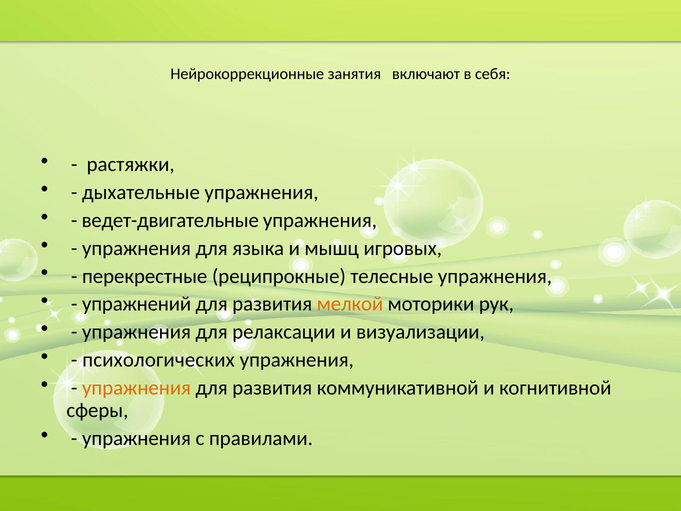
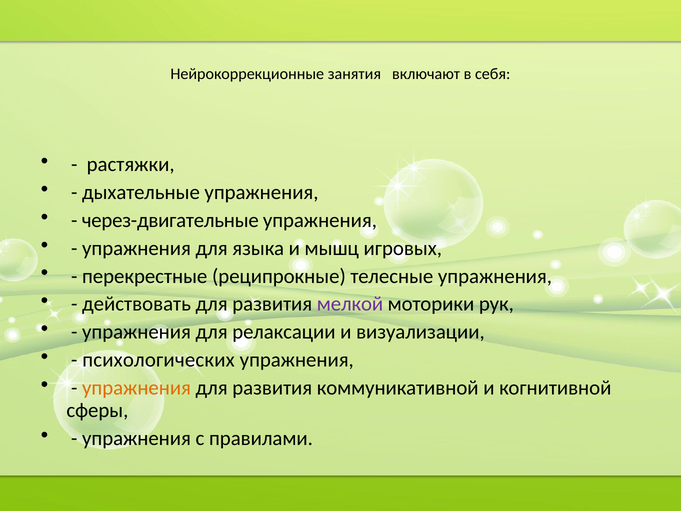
ведет-двигательные: ведет-двигательные -> через-двигательные (170, 220)
упражнений: упражнений -> действовать (137, 304)
мелкой colour: orange -> purple (350, 304)
